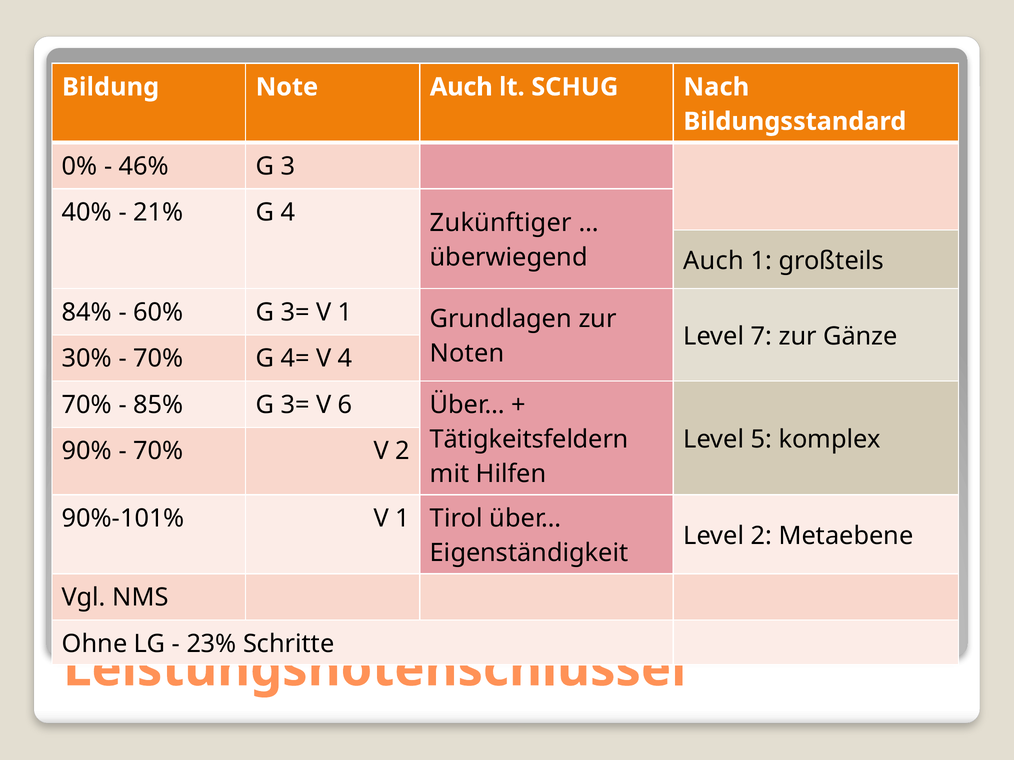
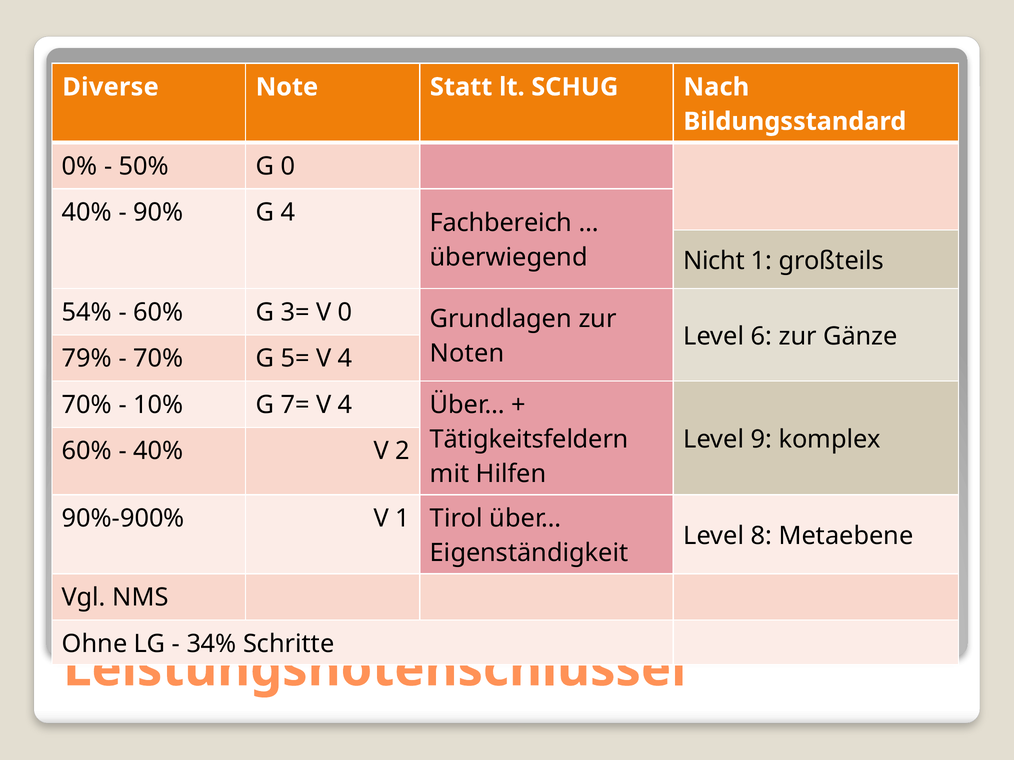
Bildung: Bildung -> Diverse (110, 87)
Note Auch: Auch -> Statt (461, 87)
46%: 46% -> 50% (144, 166)
G 3: 3 -> 0 (288, 166)
21%: 21% -> 90% (158, 213)
Zukünftiger: Zukünftiger -> Fachbereich (501, 223)
überwiegend Auch: Auch -> Nicht (714, 261)
84%: 84% -> 54% (87, 313)
3= V 1: 1 -> 0 (345, 313)
7: 7 -> 6 (761, 337)
30%: 30% -> 79% (87, 359)
4=: 4= -> 5= (295, 359)
85%: 85% -> 10% (158, 405)
3=: 3= -> 7= (295, 405)
6: 6 -> 4 (345, 405)
5: 5 -> 9 (761, 440)
90%: 90% -> 60% (87, 451)
70%: 70% -> 40% (158, 451)
90%-101%: 90%-101% -> 90%-900% (123, 519)
Level 2: 2 -> 8 (761, 536)
23%: 23% -> 34% (212, 644)
